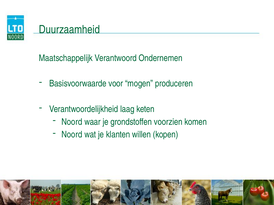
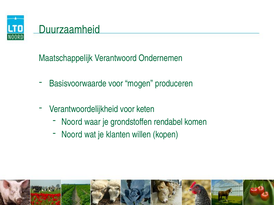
Verantwoordelijkheid laag: laag -> voor (127, 109)
voorzien: voorzien -> rendabel (168, 122)
